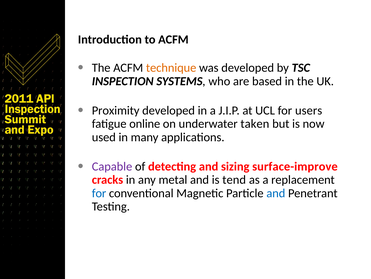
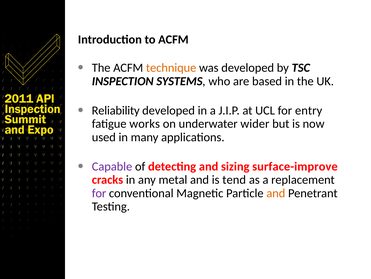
Proximity: Proximity -> Reliability (116, 110)
users: users -> entry (309, 110)
online: online -> works (145, 123)
taken: taken -> wider (255, 123)
for colour: blue -> purple (99, 193)
and colour: blue -> orange (276, 193)
